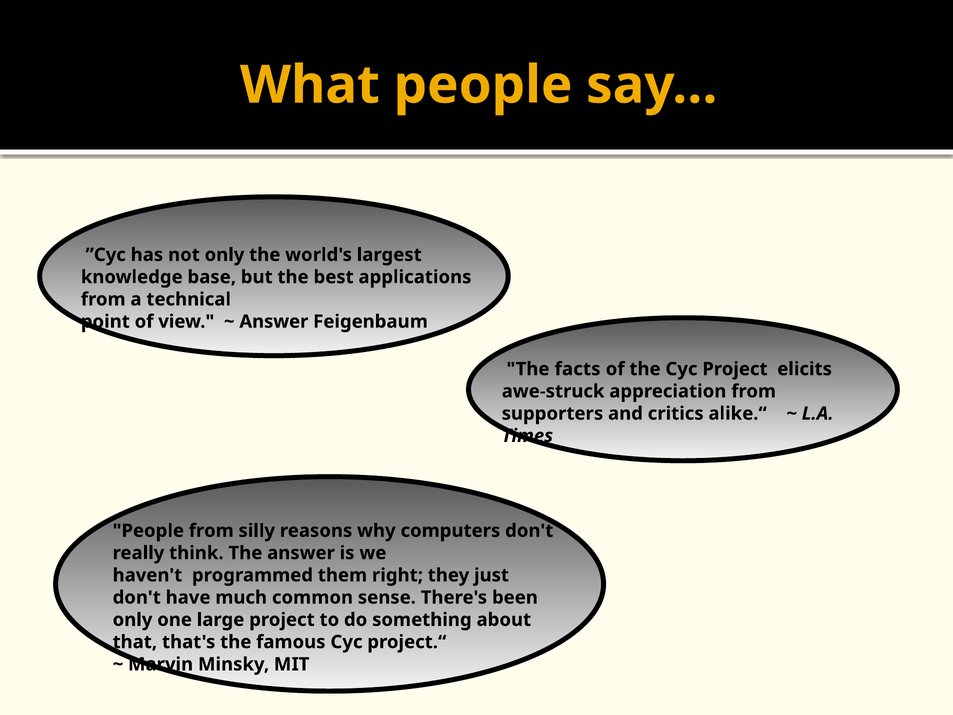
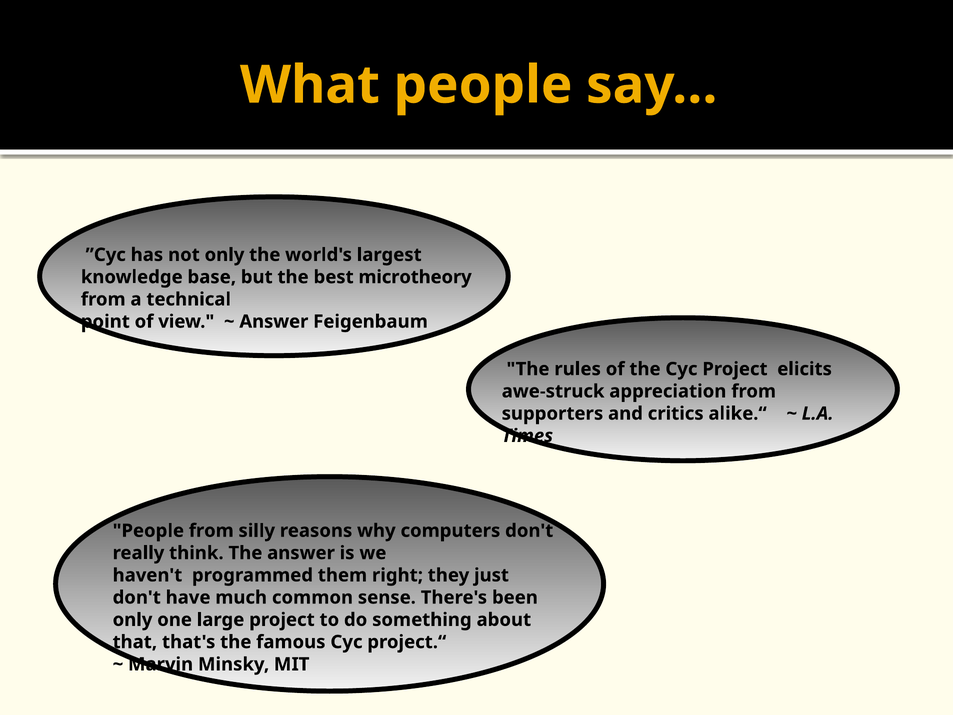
applications: applications -> microtheory (415, 277)
facts: facts -> rules (578, 369)
